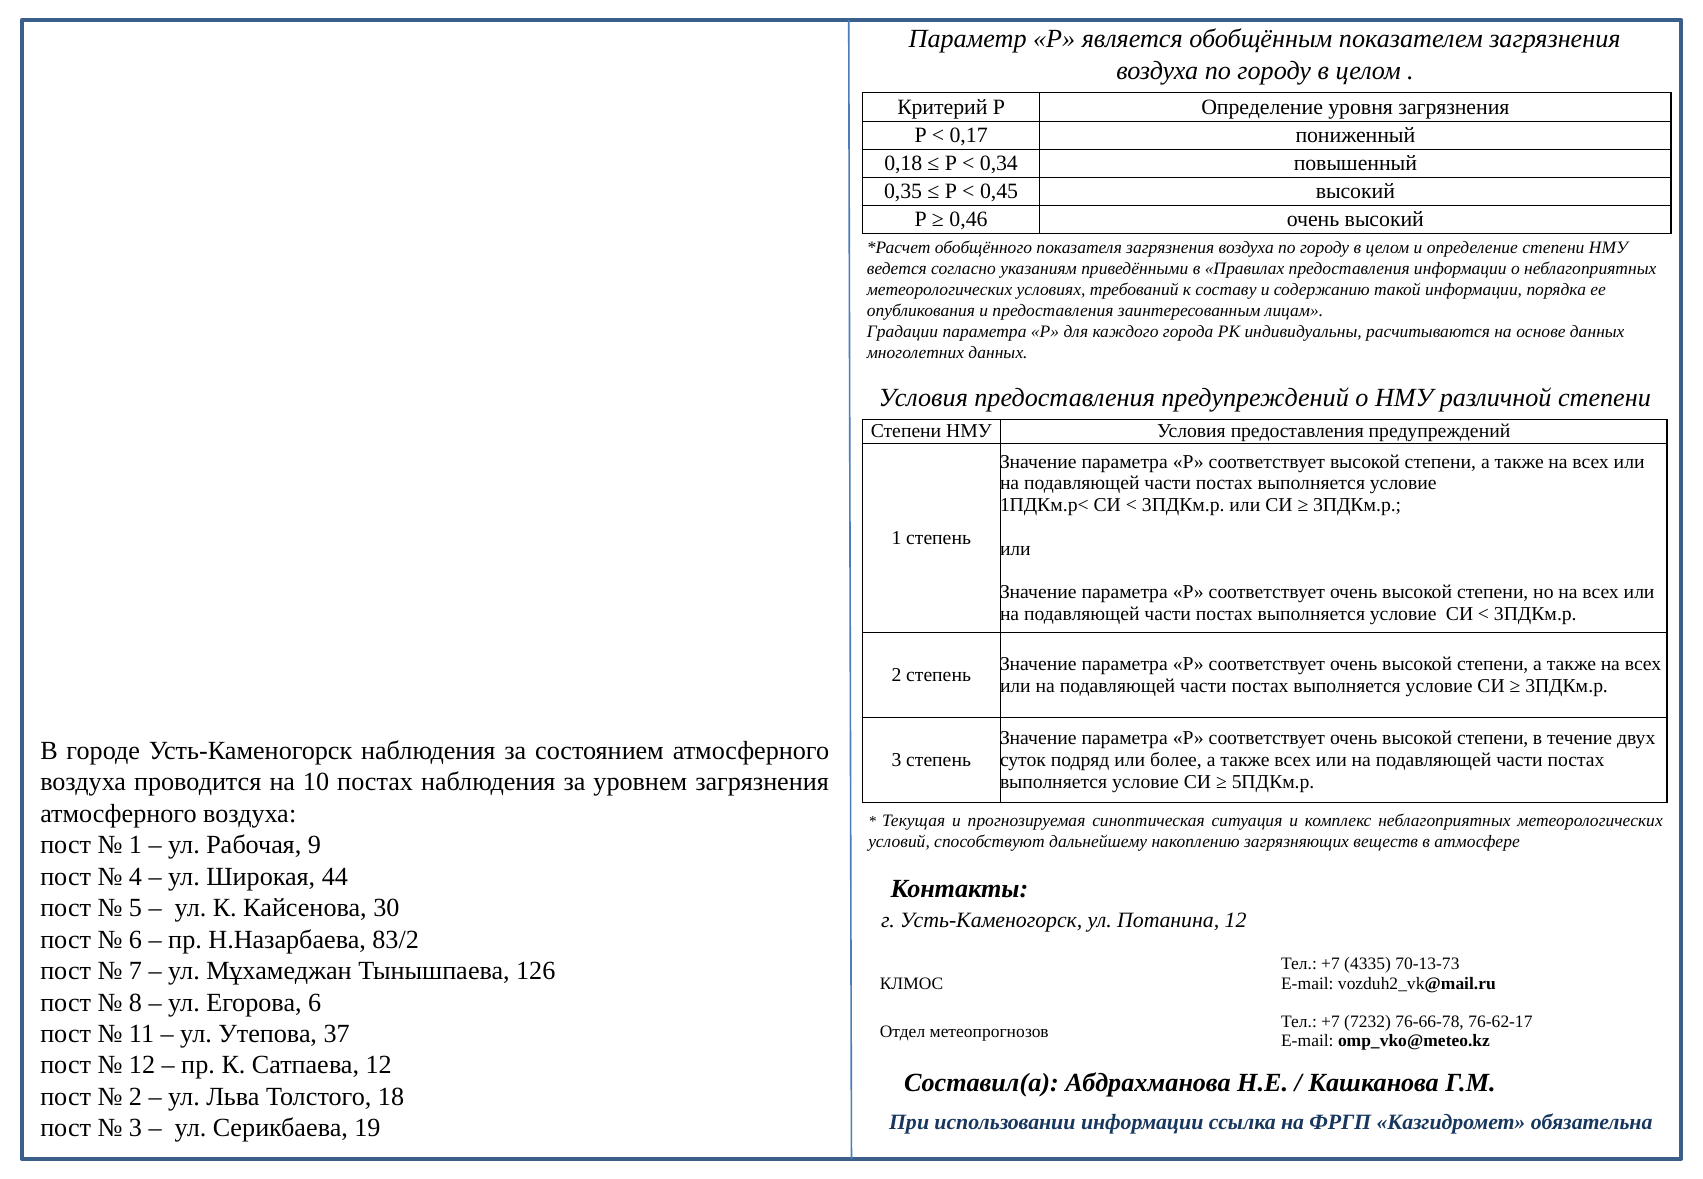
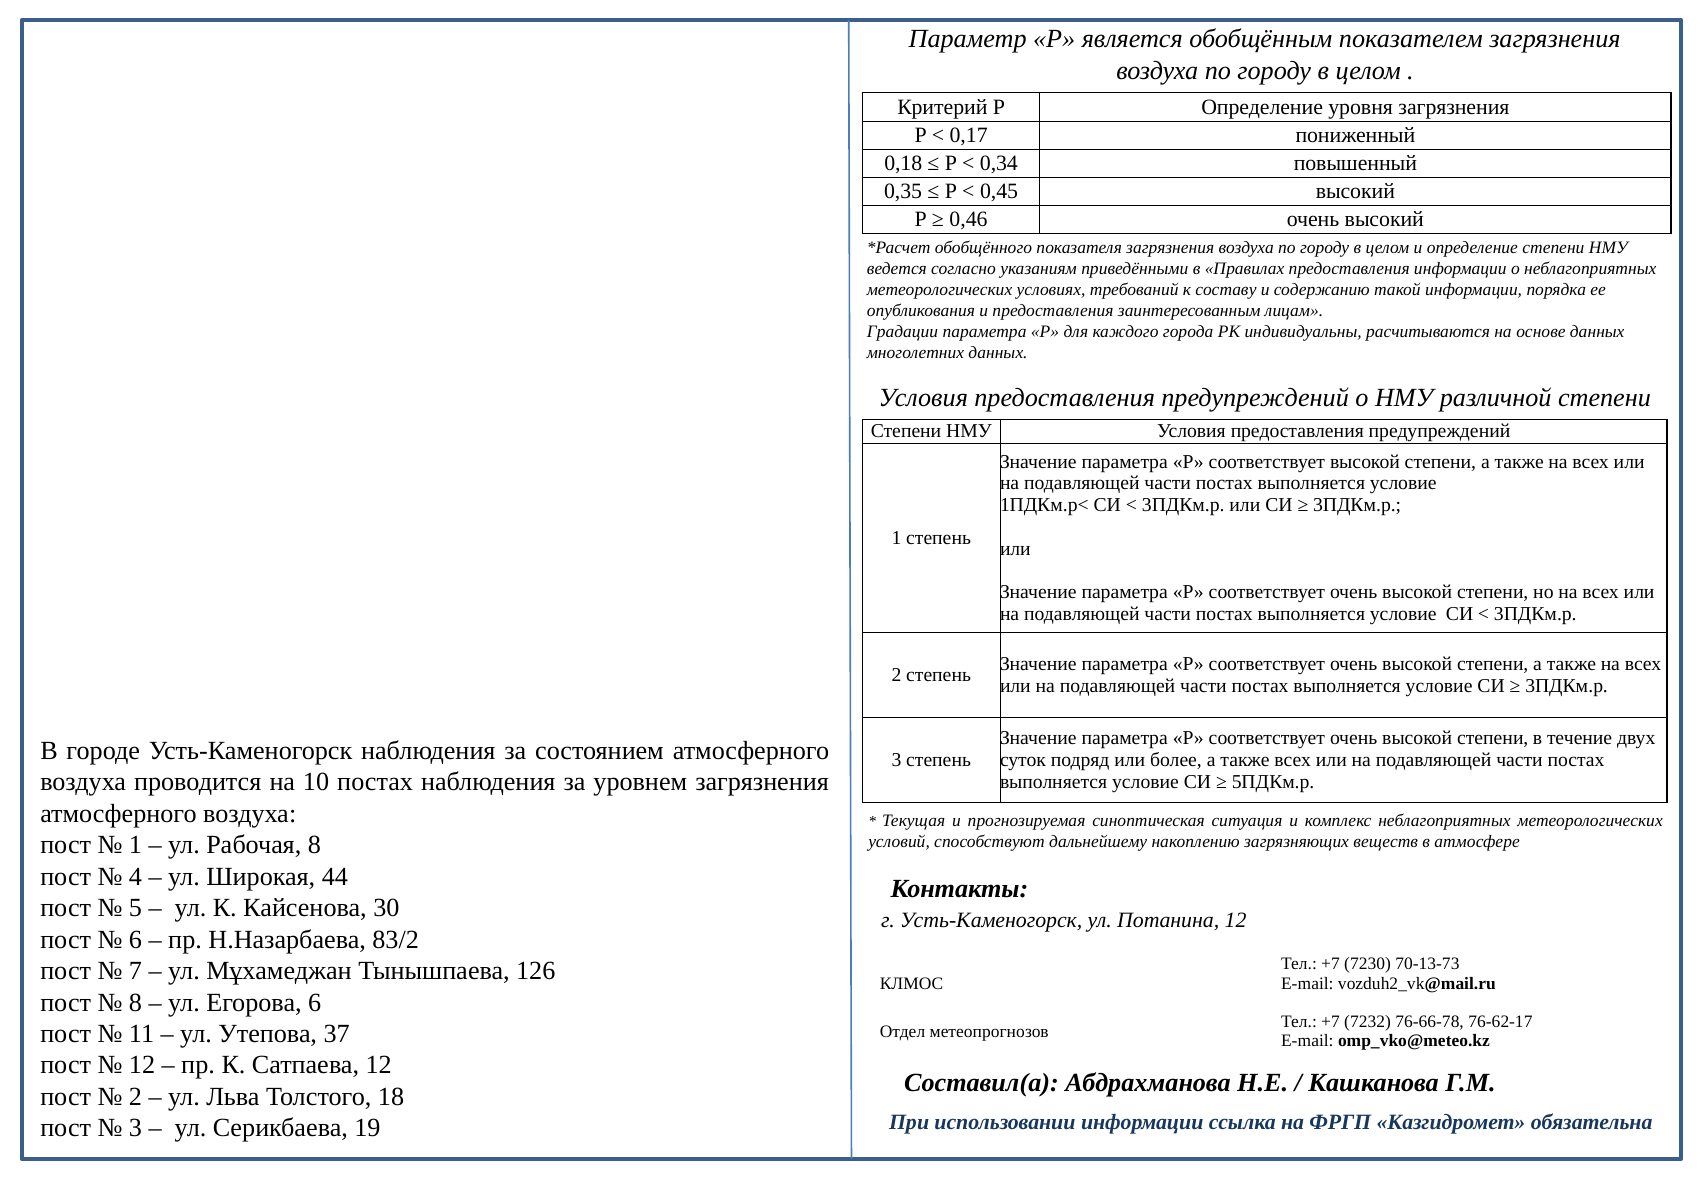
Рабочая 9: 9 -> 8 (314, 845)
4335: 4335 -> 7230 (1368, 964)
